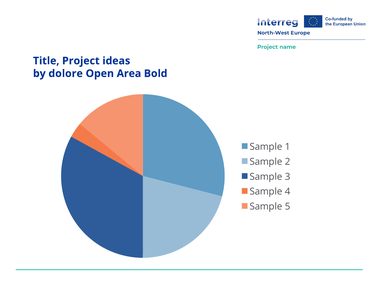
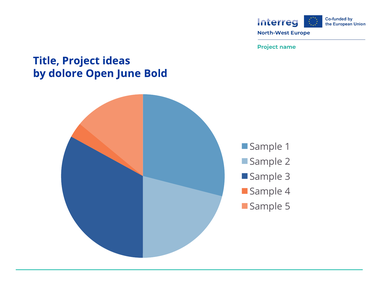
Area: Area -> June (129, 74)
